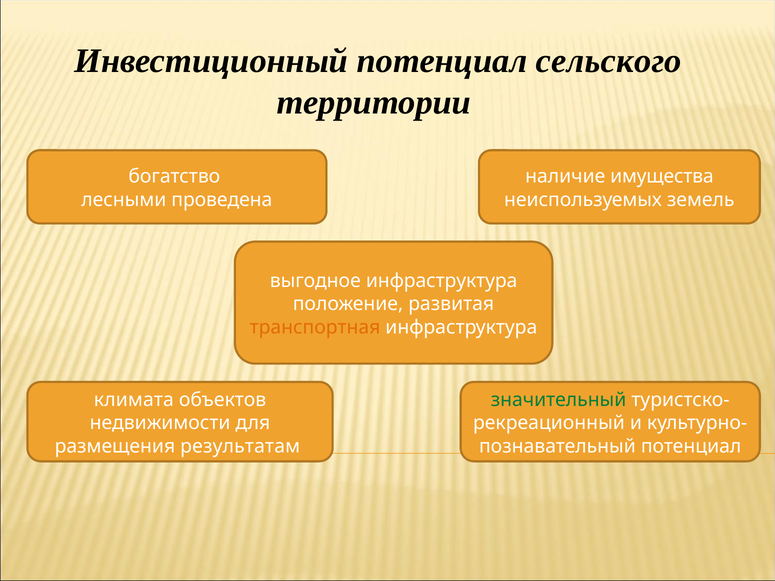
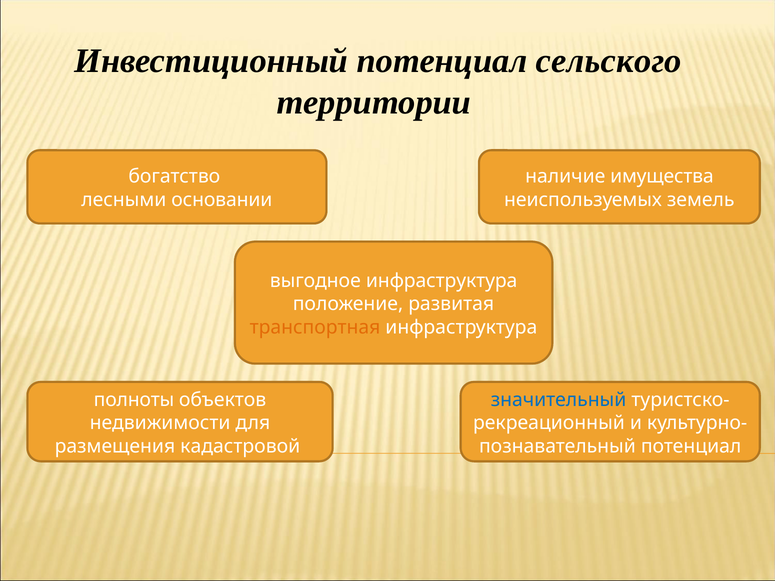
проведена: проведена -> основании (222, 200)
климата: климата -> полноты (134, 400)
значительный colour: green -> blue (559, 400)
результатам: результатам -> кадастровой (240, 446)
